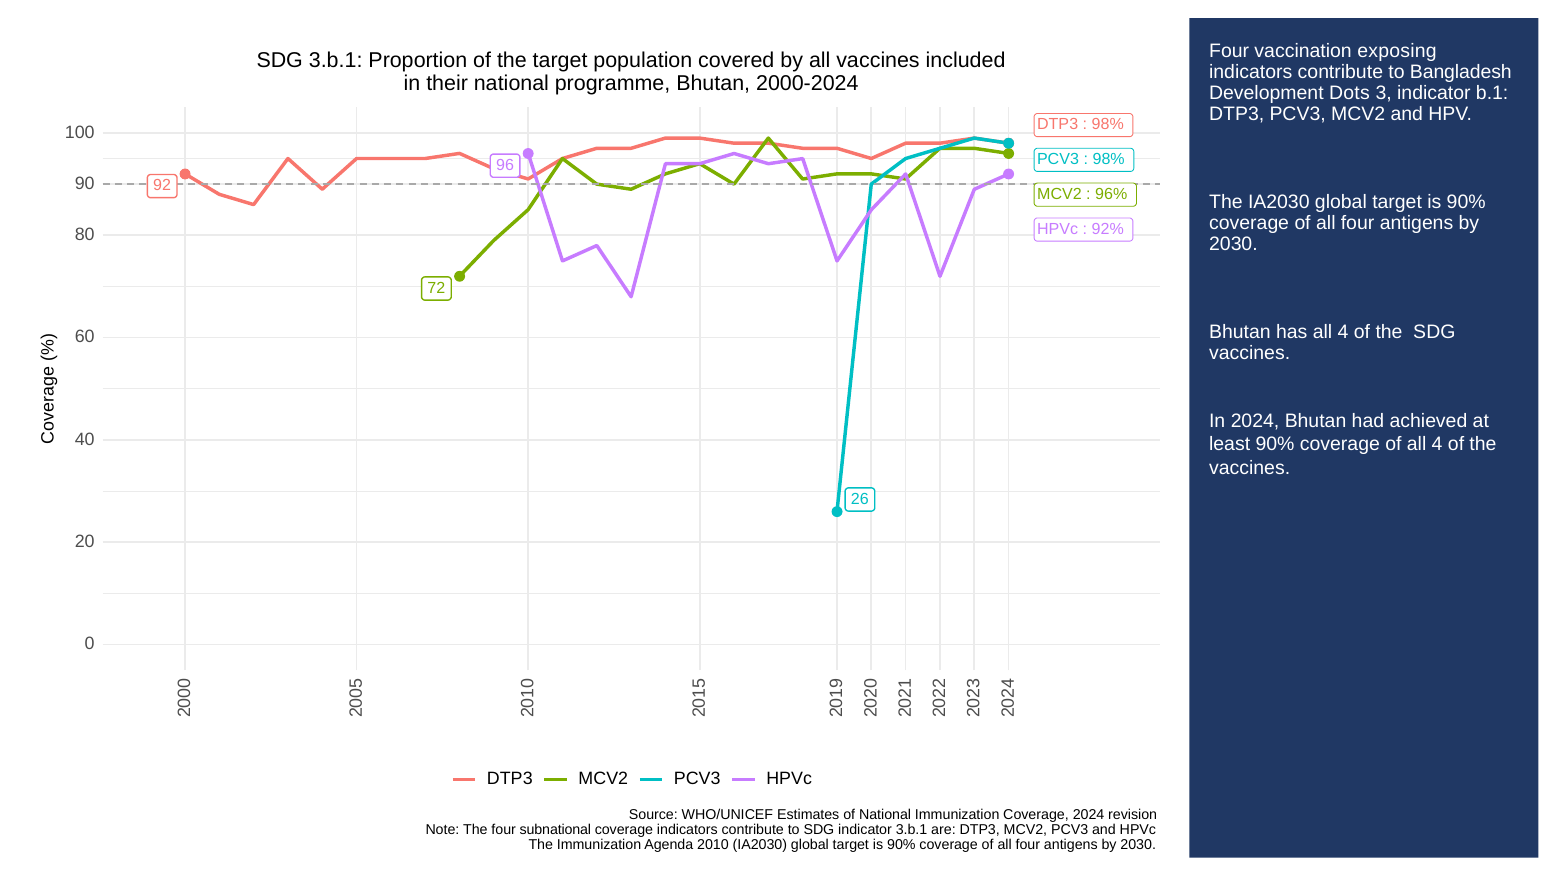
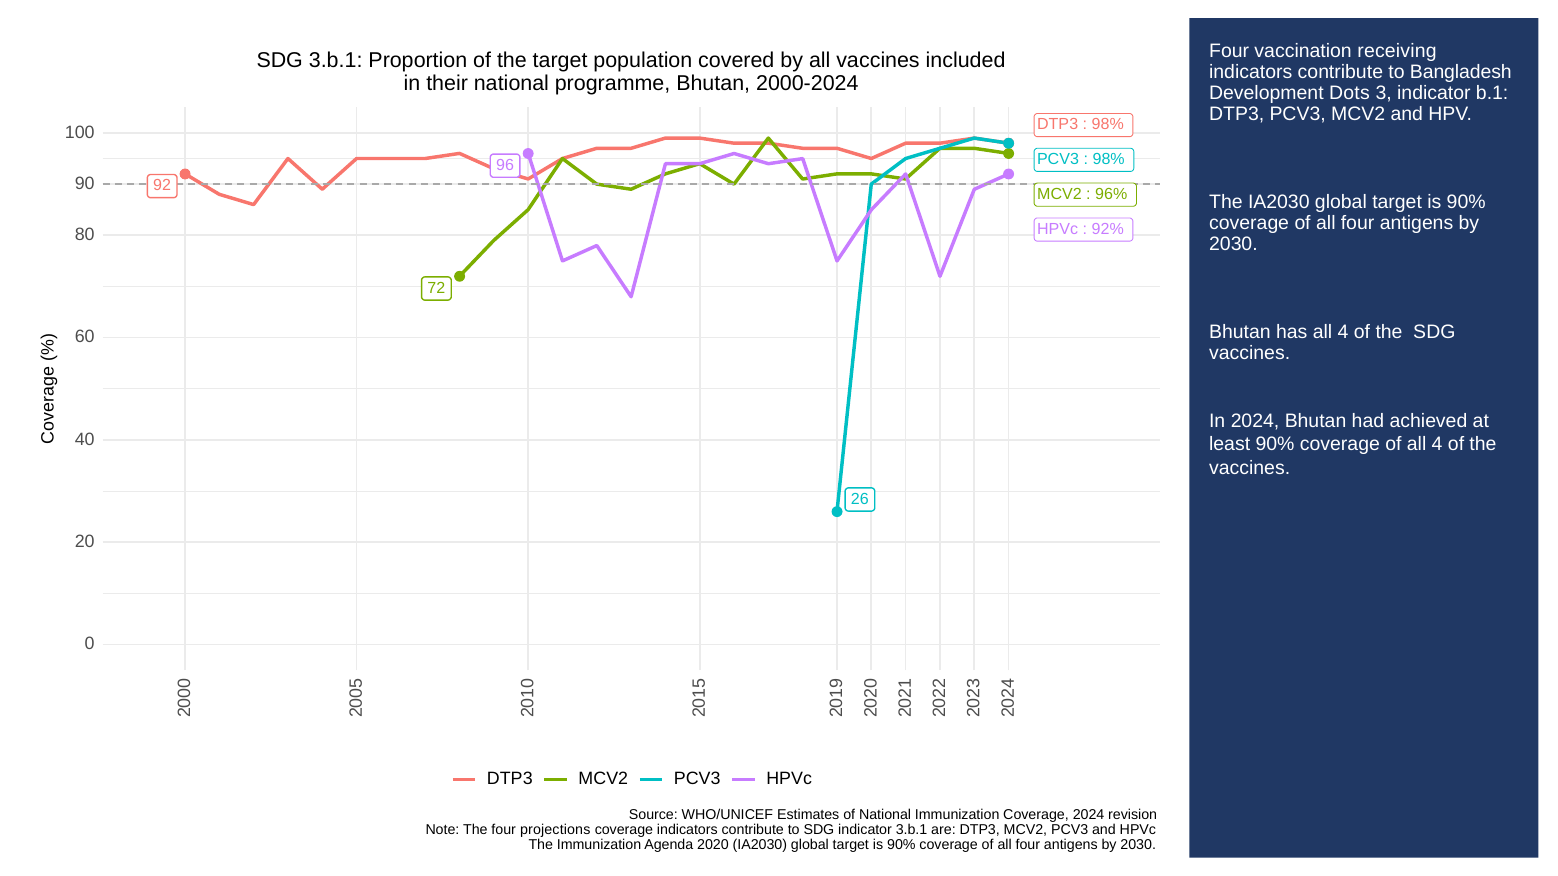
exposing: exposing -> receiving (1397, 51)
subnational: subnational -> projections (555, 830)
2010: 2010 -> 2020 (713, 846)
